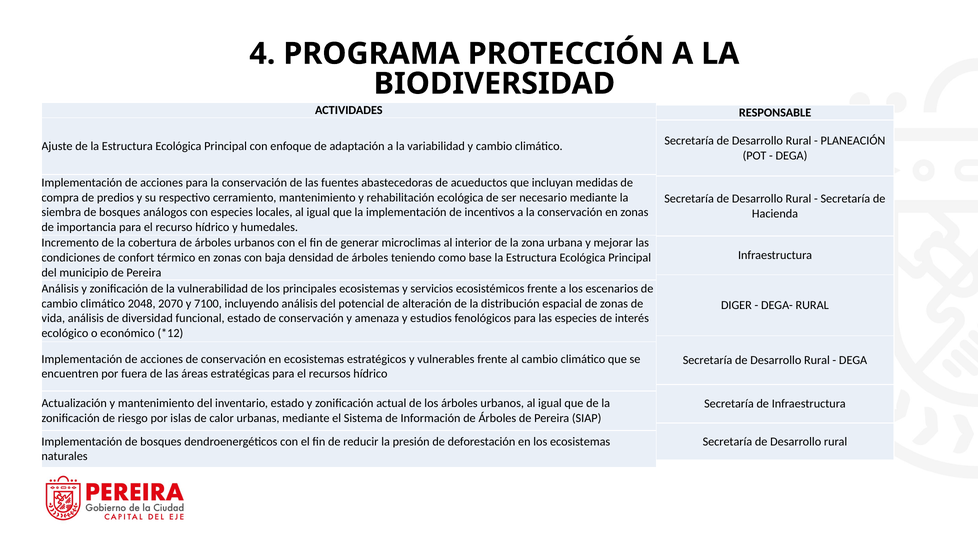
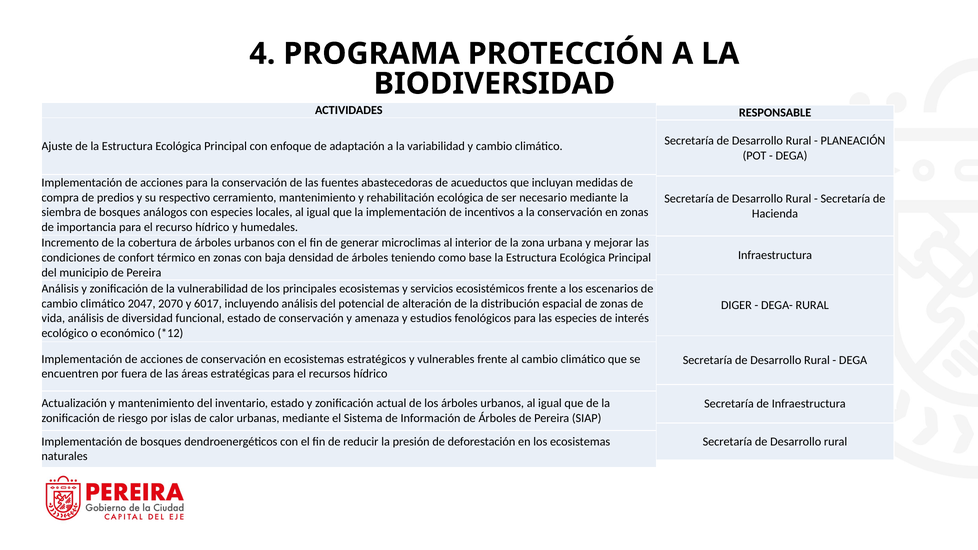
2048: 2048 -> 2047 (142, 304)
7100: 7100 -> 6017 (208, 304)
